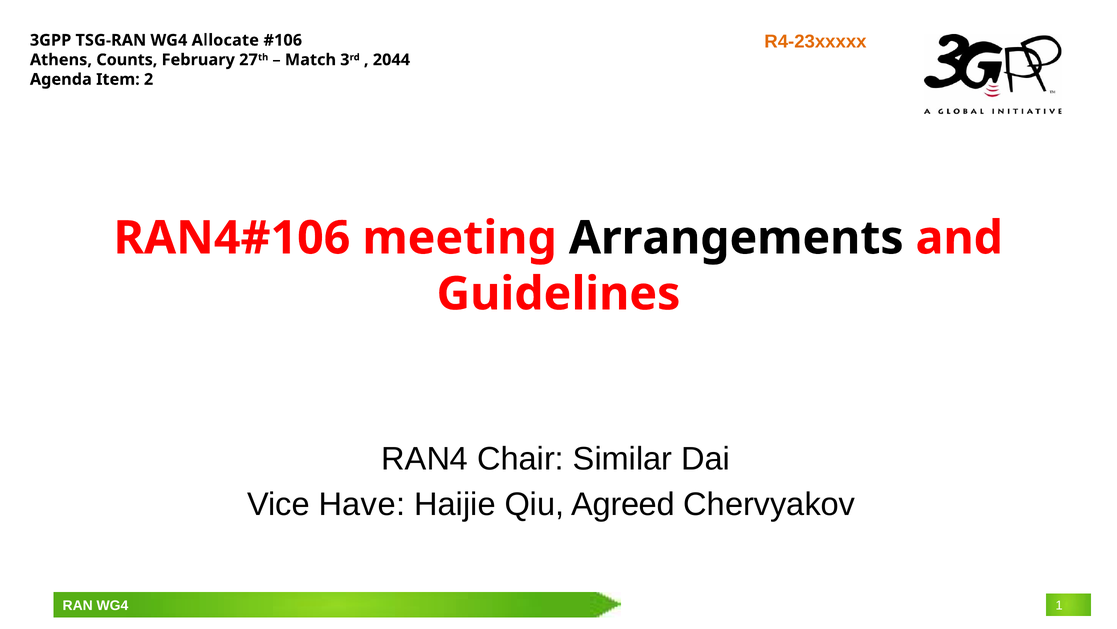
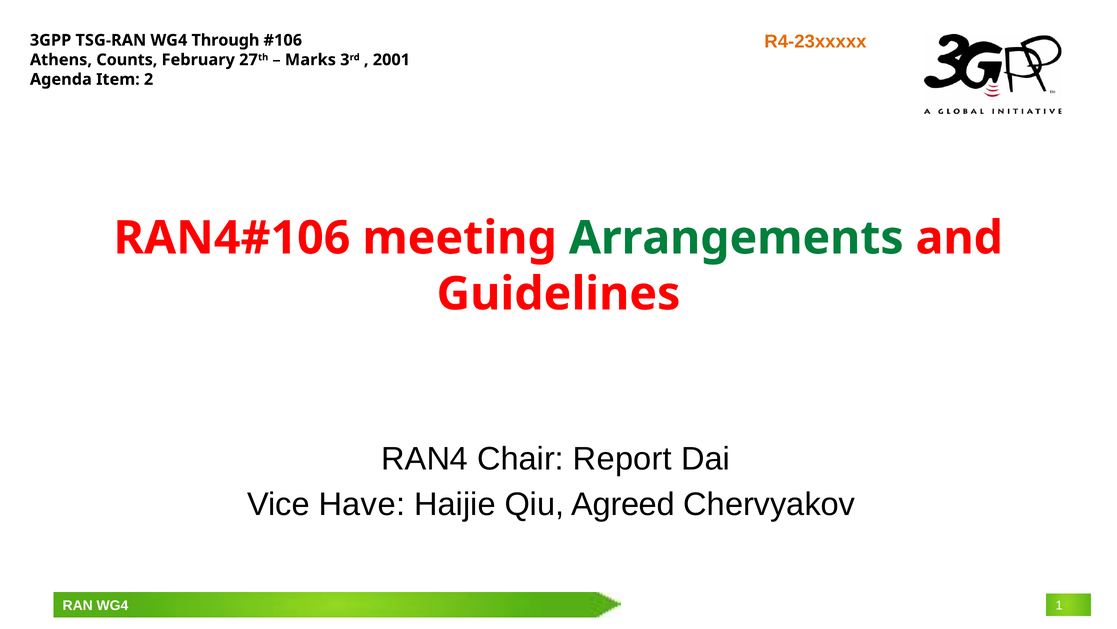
Allocate: Allocate -> Through (225, 40)
Match: Match -> Marks (310, 60)
2044: 2044 -> 2001 (391, 60)
Arrangements colour: black -> green (736, 238)
Similar: Similar -> Report (622, 458)
